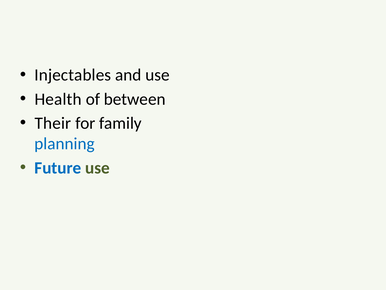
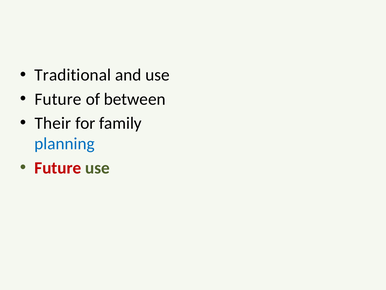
Injectables: Injectables -> Traditional (73, 75)
Health: Health -> Future (58, 99)
Future colour: blue -> red (58, 168)
